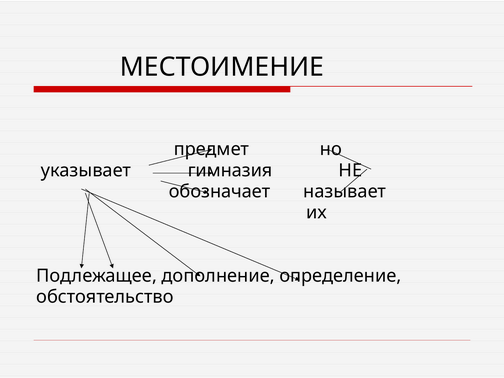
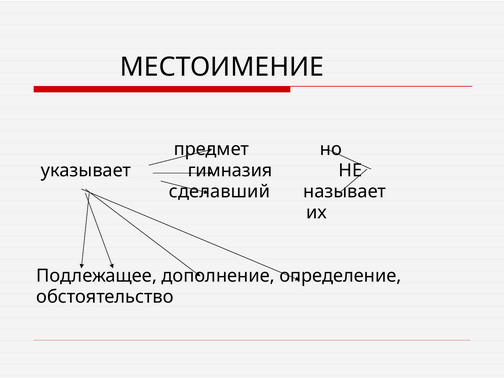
обозначает: обозначает -> сделавший (219, 191)
